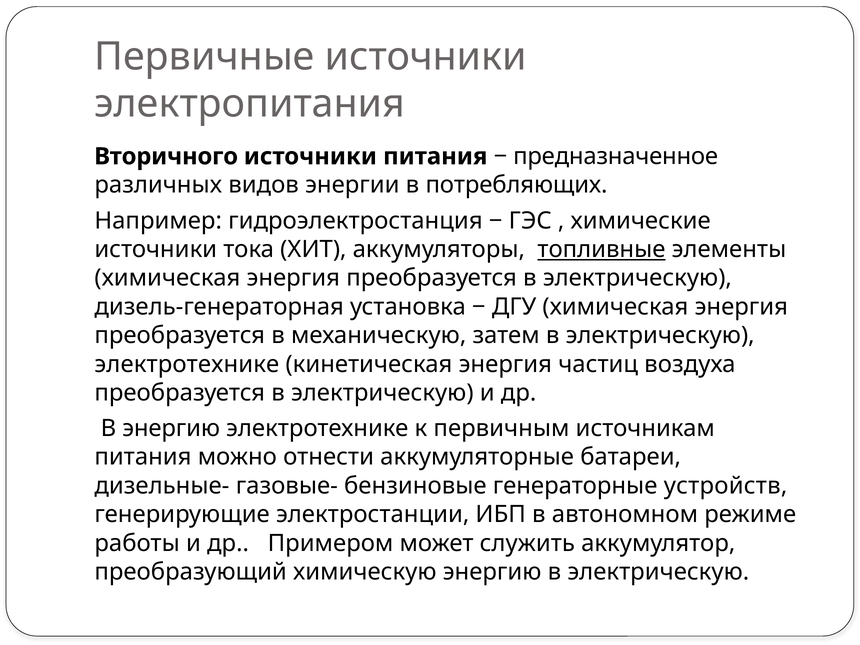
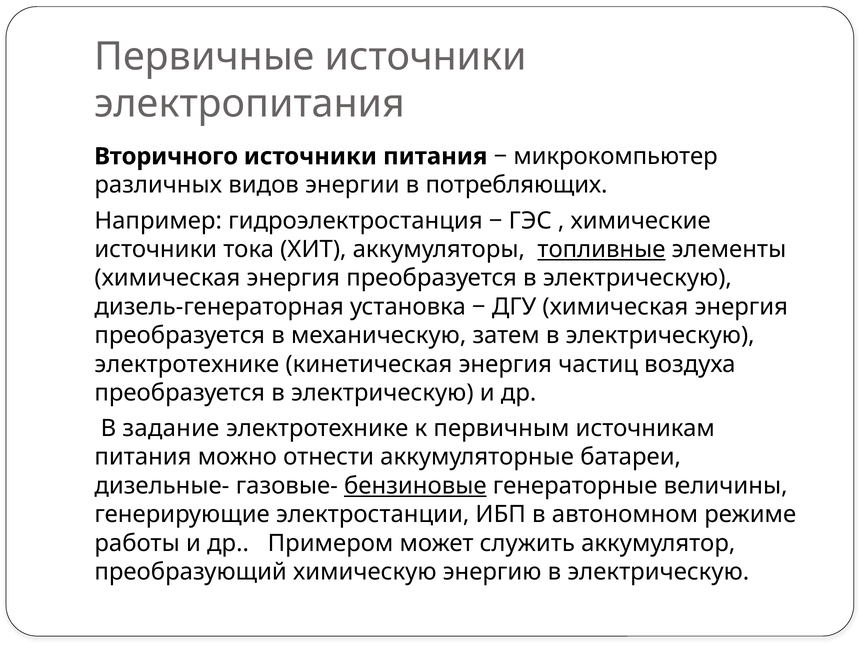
предназначенное: предназначенное -> микрокомпьютер (616, 156)
В энергию: энергию -> задание (171, 428)
бензиновые underline: none -> present (415, 486)
устройств: устройств -> величины (726, 486)
